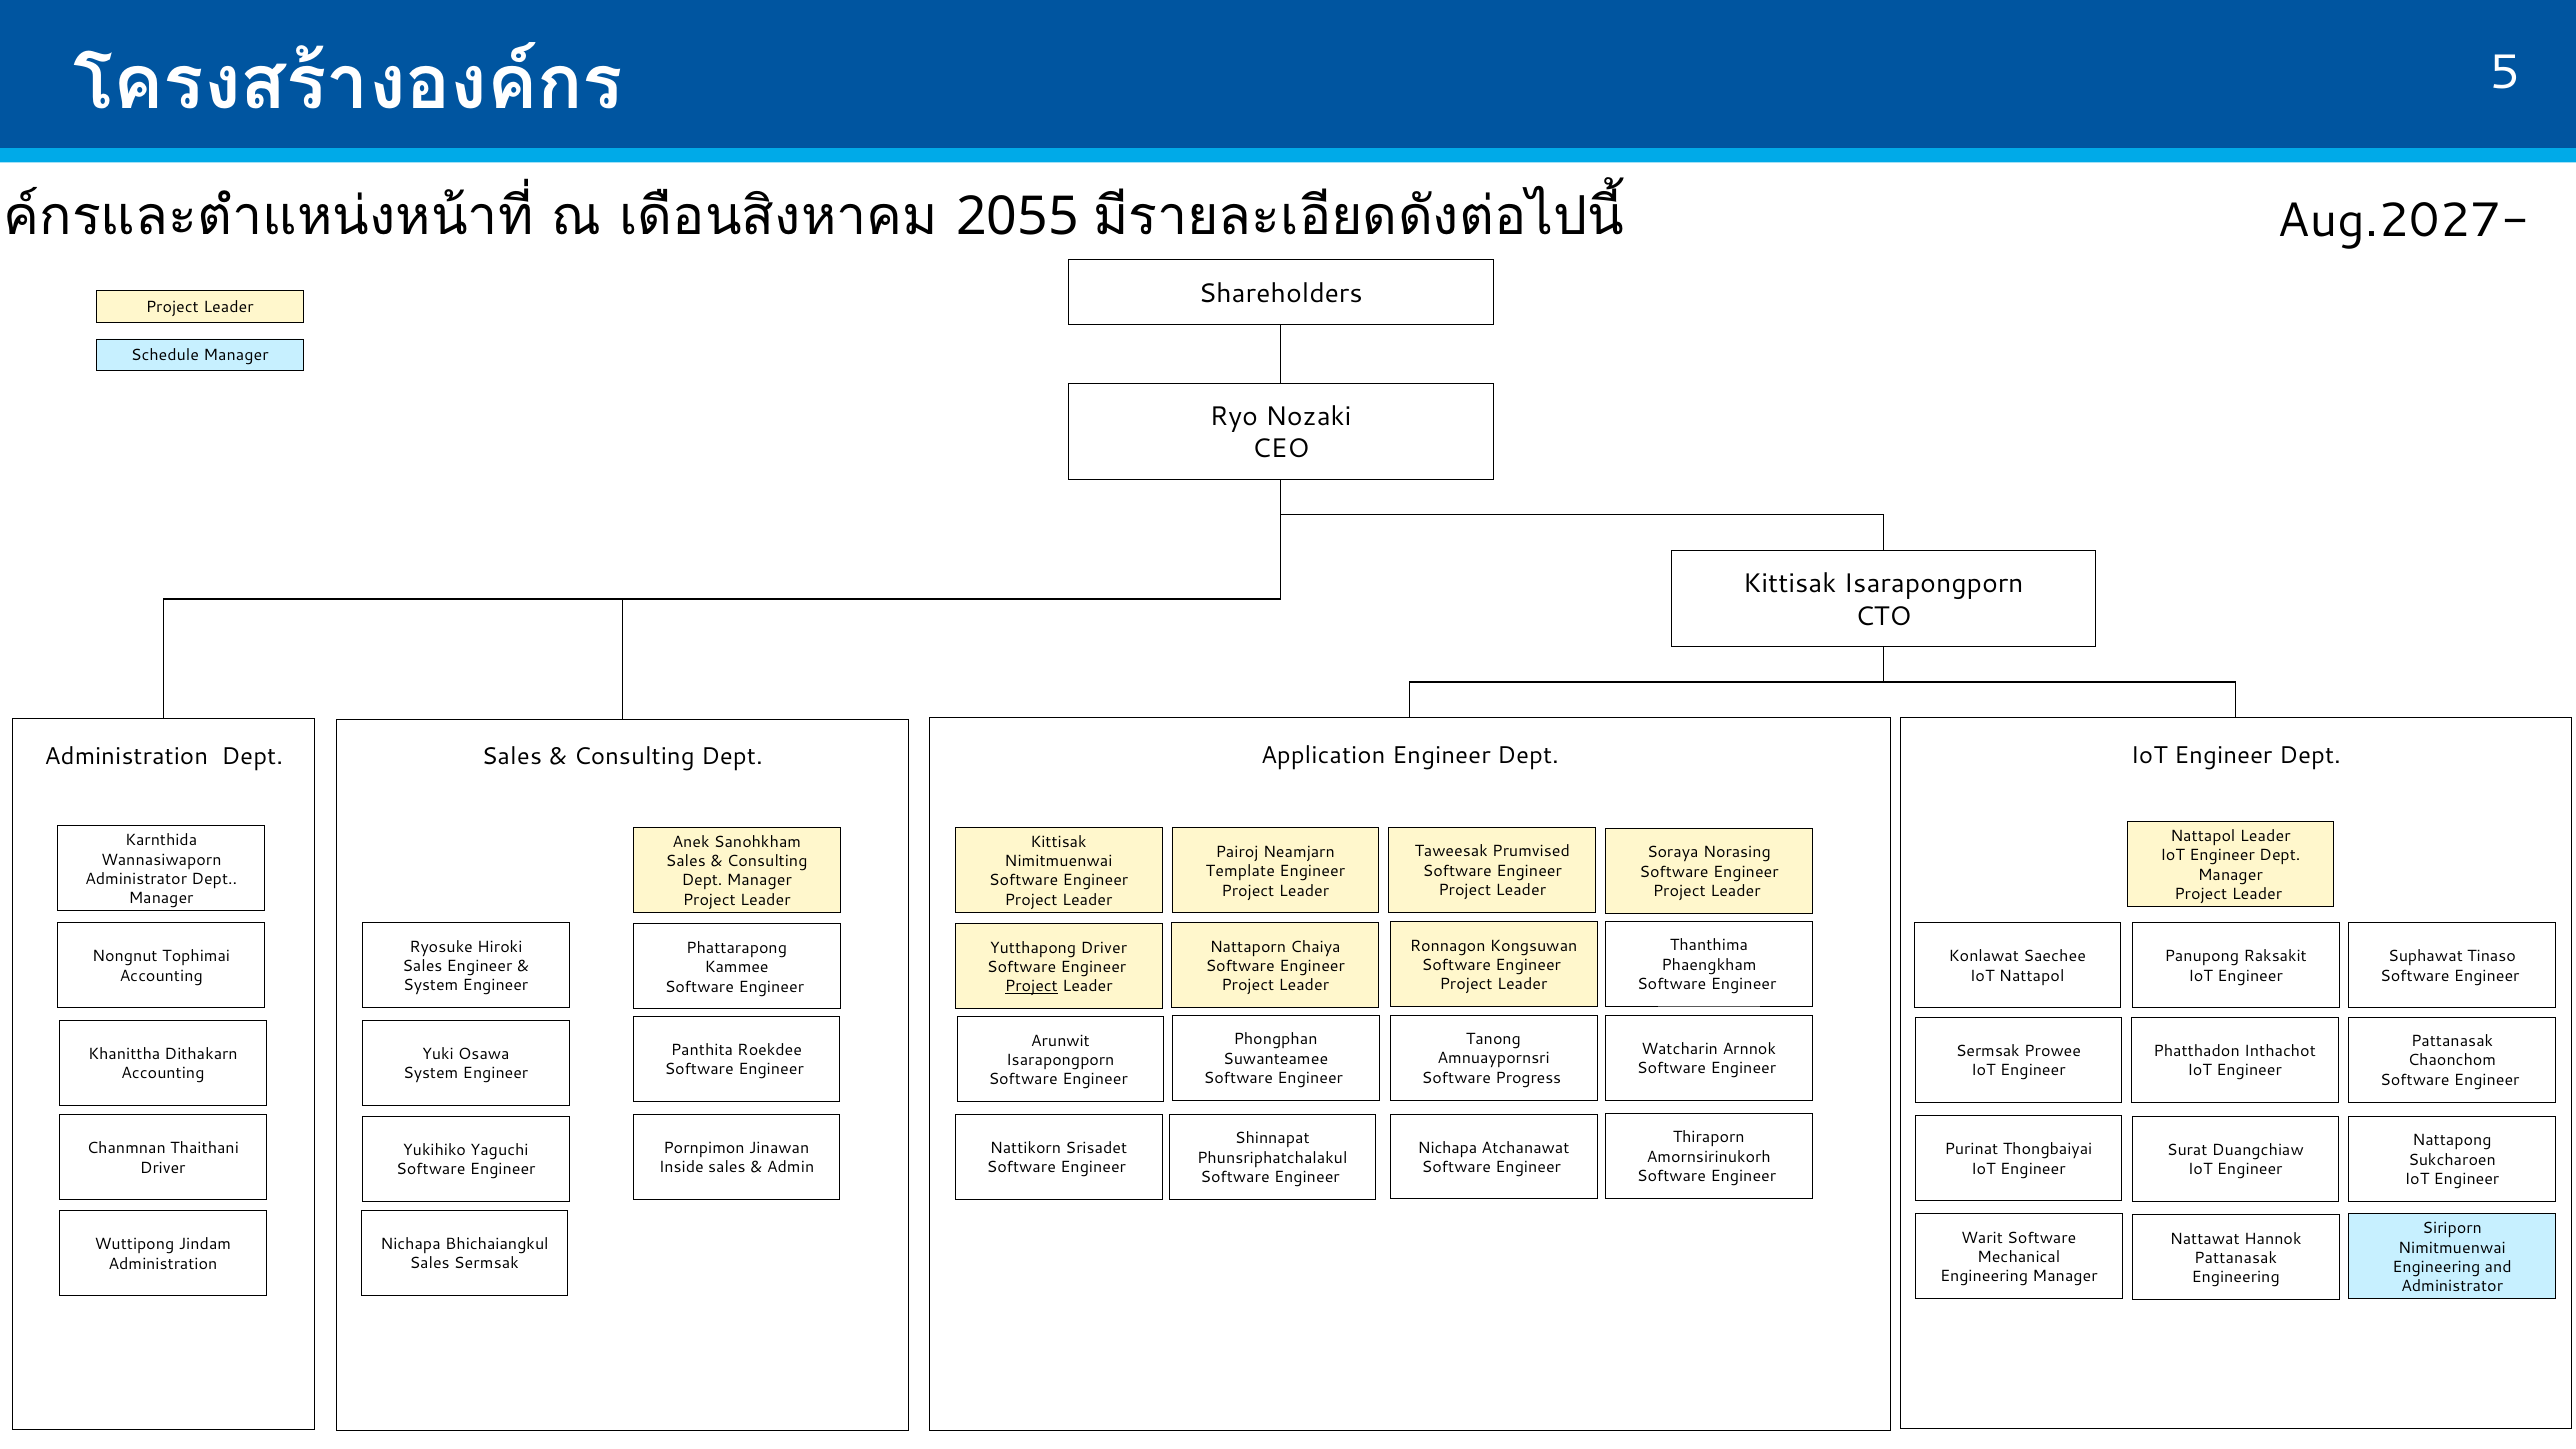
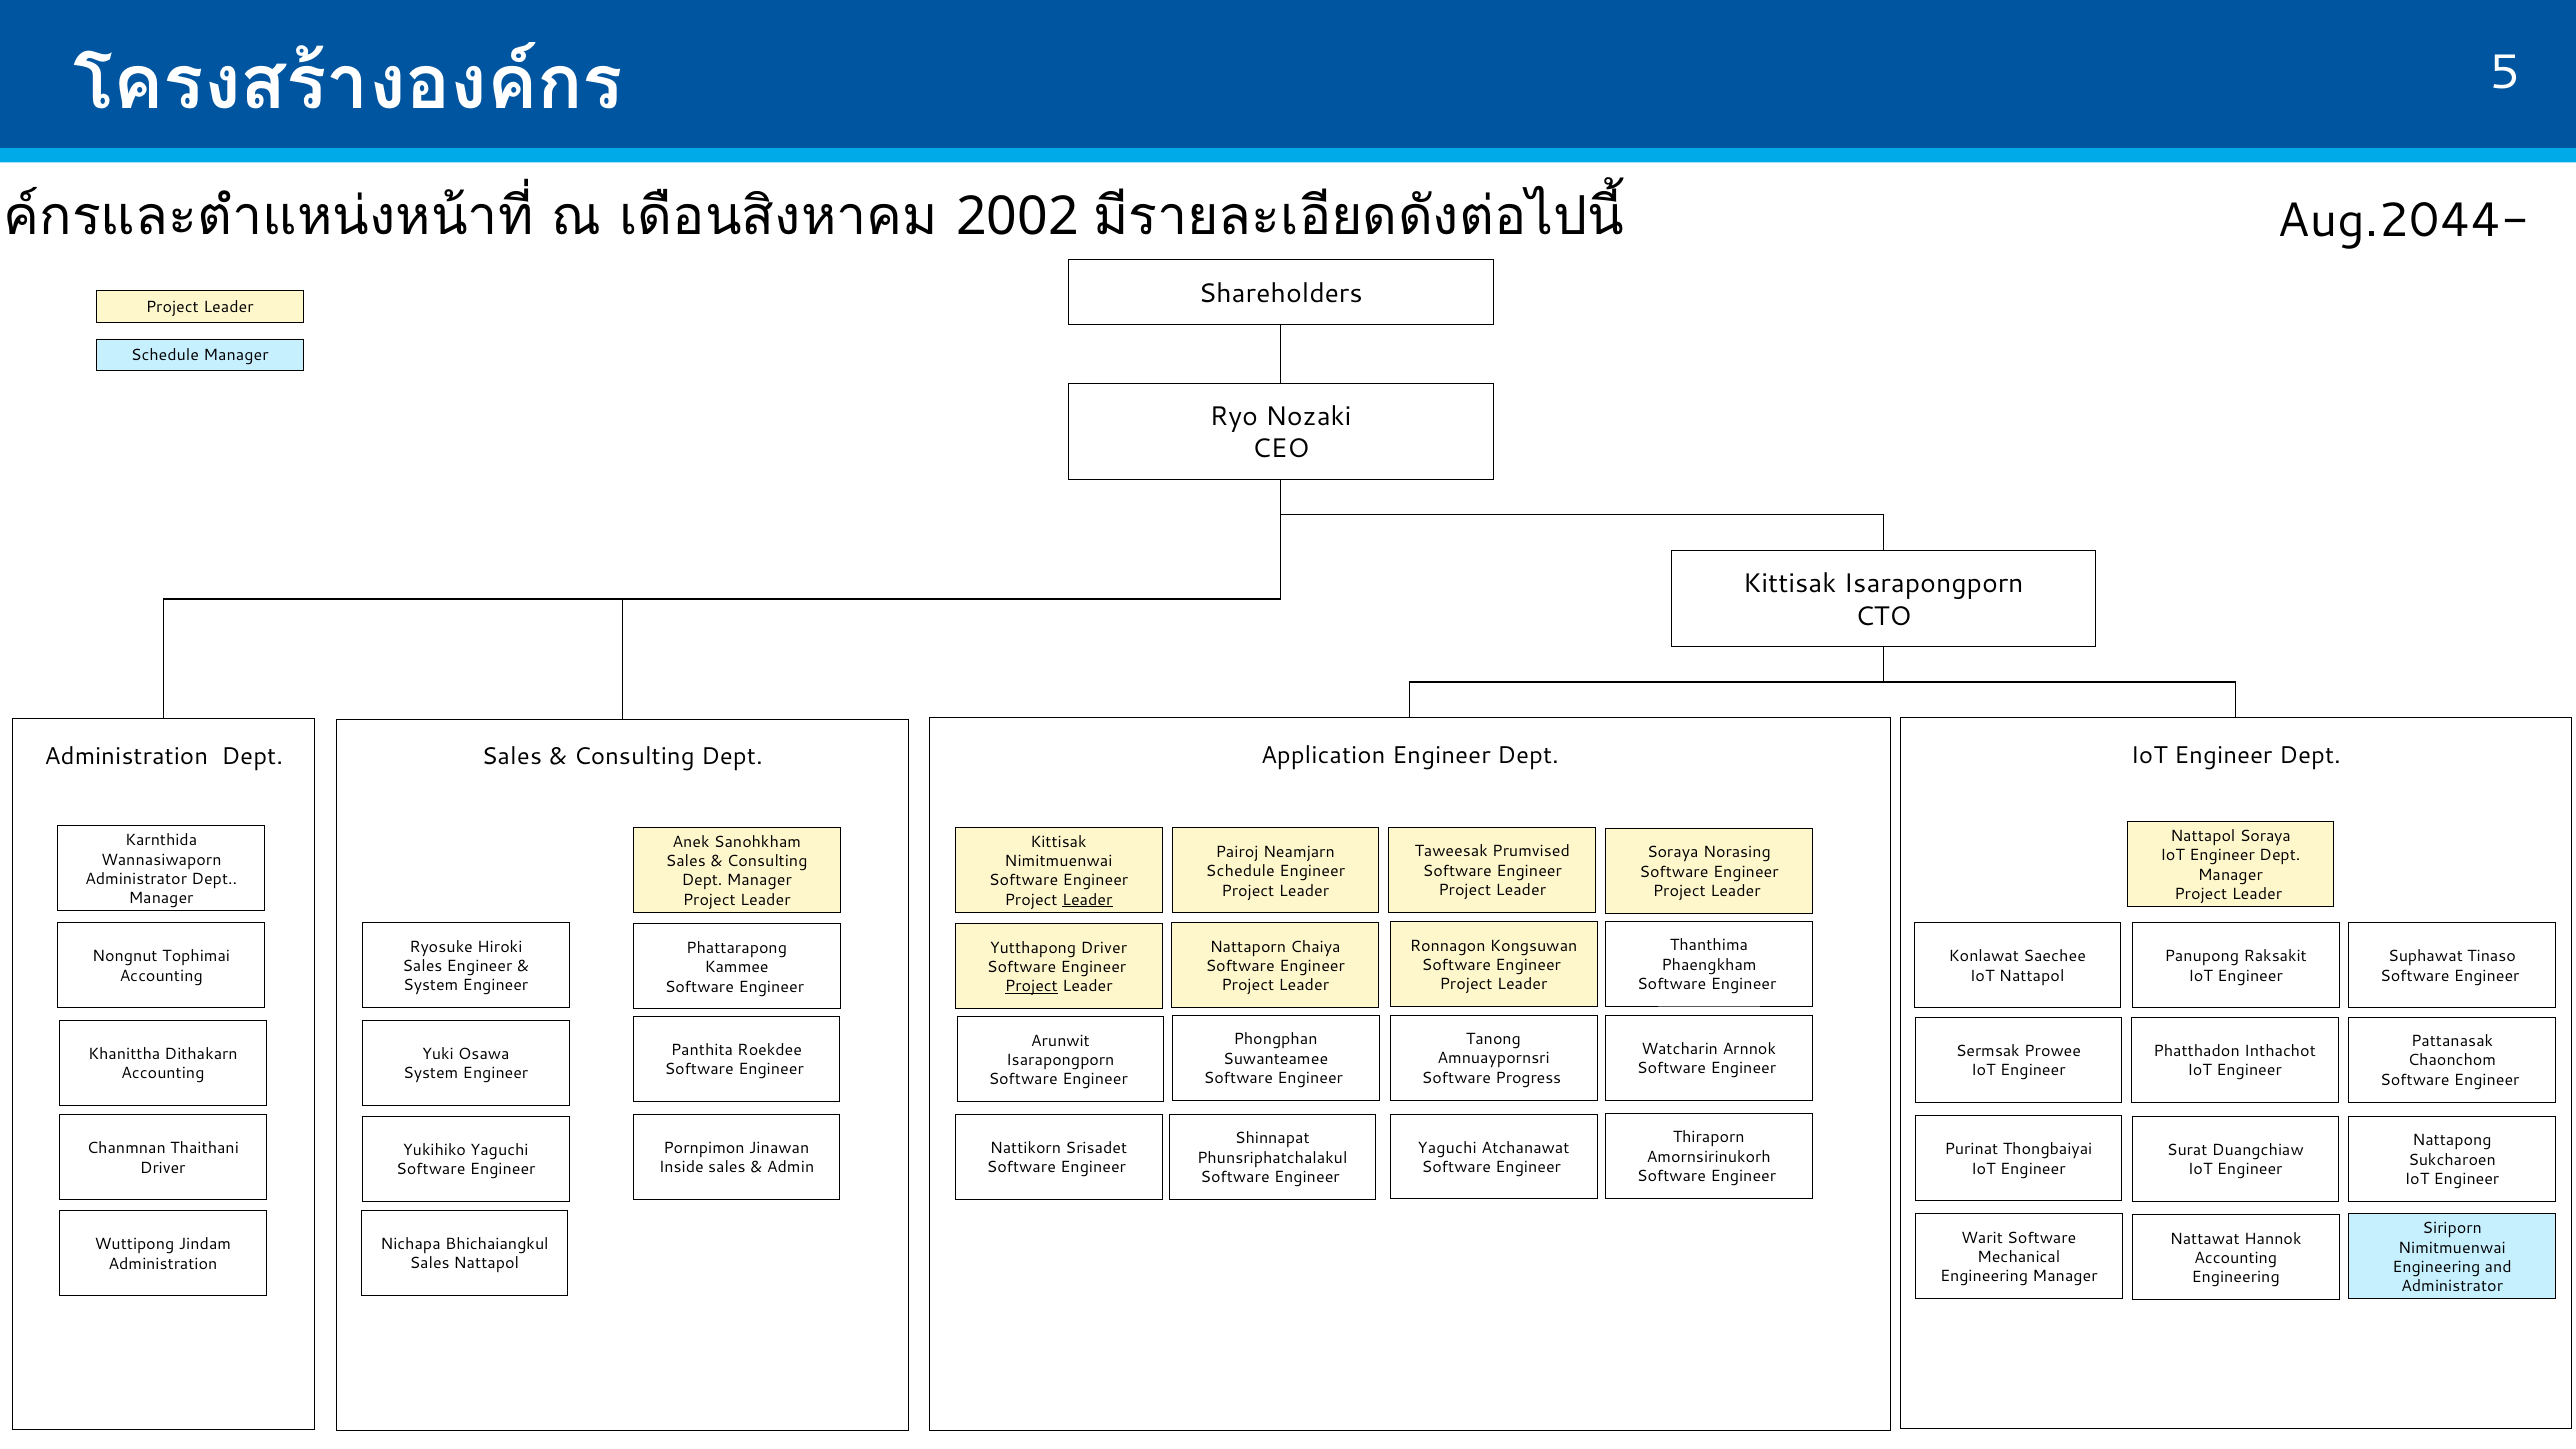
Aug.2027-: Aug.2027- -> Aug.2044- (2403, 221)
2055: 2055 -> 2002 (1018, 217)
Nattapol Leader: Leader -> Soraya (2265, 836)
Template: Template -> Schedule (1240, 871)
Leader underline: none -> present (1087, 900)
Nichapa: Nichapa -> Yaguchi (1447, 1148)
Pattanasak: Pattanasak -> Accounting (2236, 1258)
Sales Sermsak: Sermsak -> Nattapol (486, 1264)
